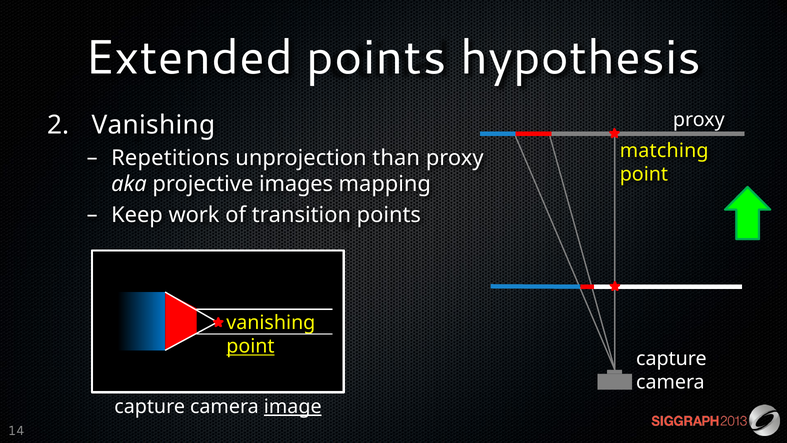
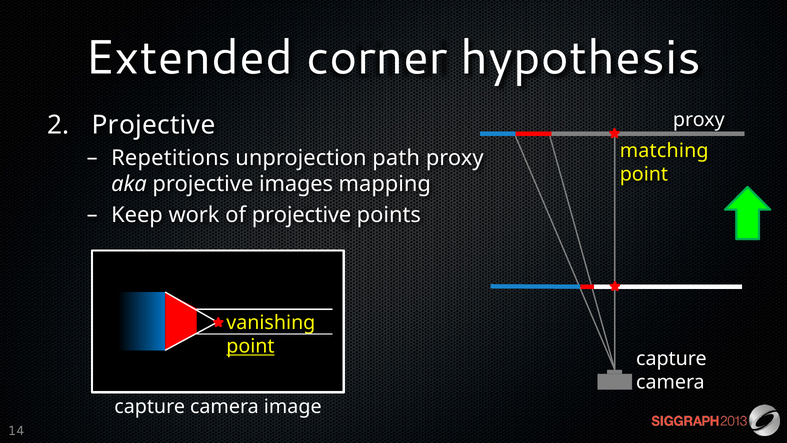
Extended points: points -> corner (377, 58)
Vanishing: Vanishing -> Projective (154, 125)
than: than -> path (396, 158)
of transition: transition -> projective (301, 215)
image underline: present -> none (293, 407)
